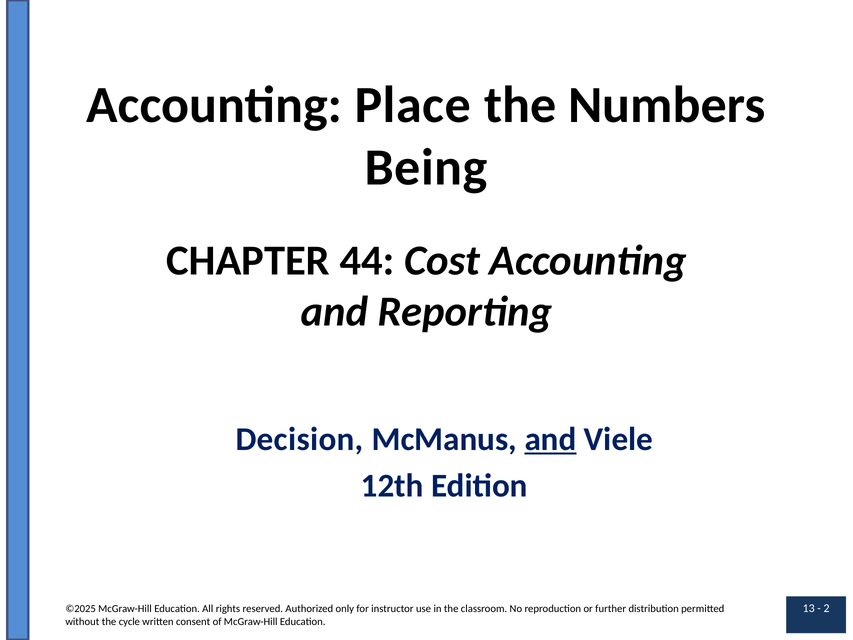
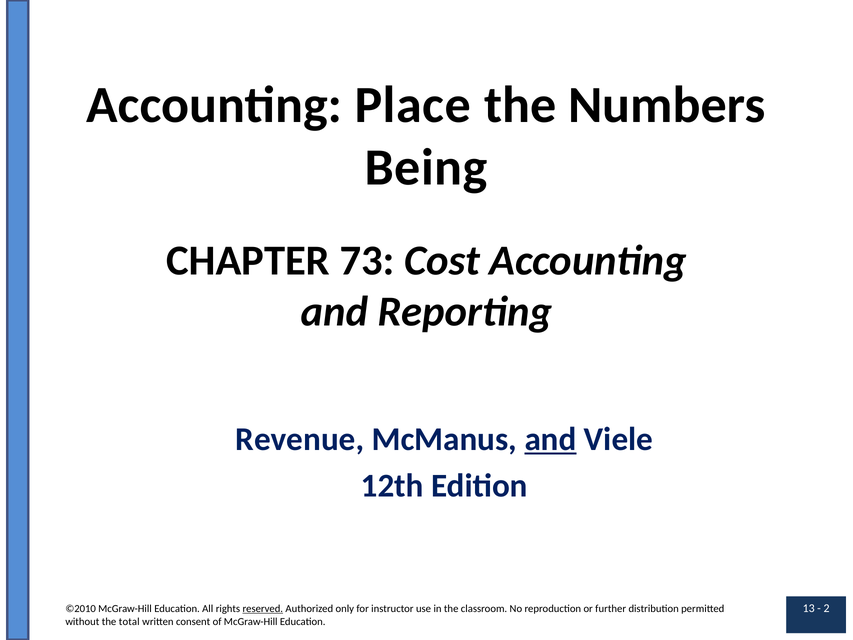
44: 44 -> 73 (367, 261)
Decision: Decision -> Revenue (300, 439)
©2025: ©2025 -> ©2010 (81, 609)
reserved underline: none -> present (263, 609)
cycle: cycle -> total (129, 621)
